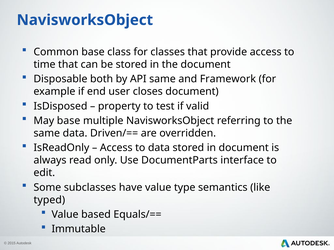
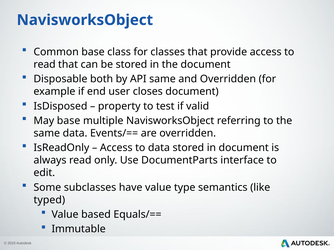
time: time -> read (45, 65)
and Framework: Framework -> Overridden (228, 79)
Driven/==: Driven/== -> Events/== (114, 133)
